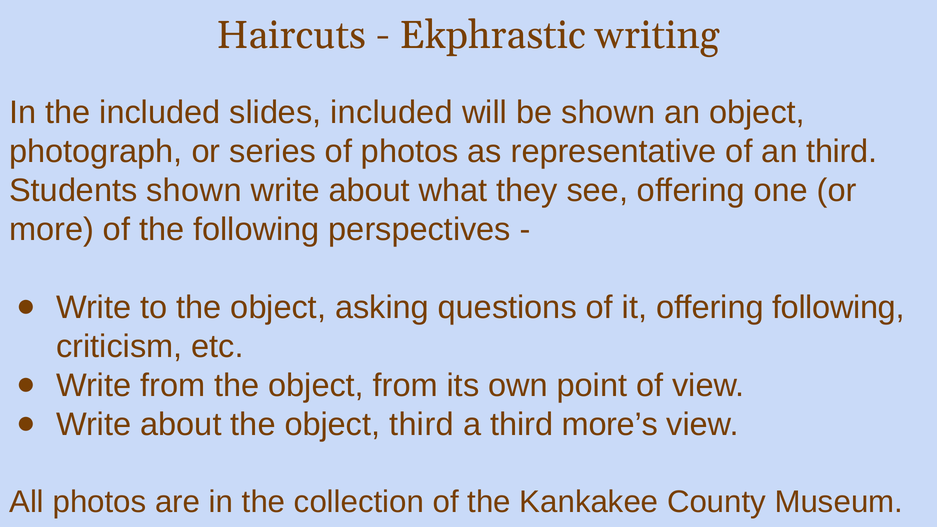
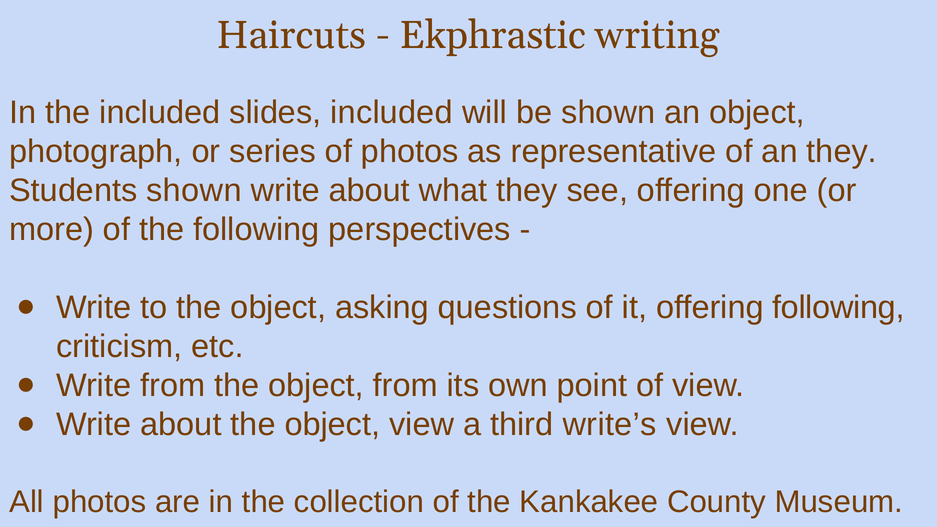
an third: third -> they (842, 151)
object third: third -> view (422, 425)
more’s: more’s -> write’s (610, 425)
